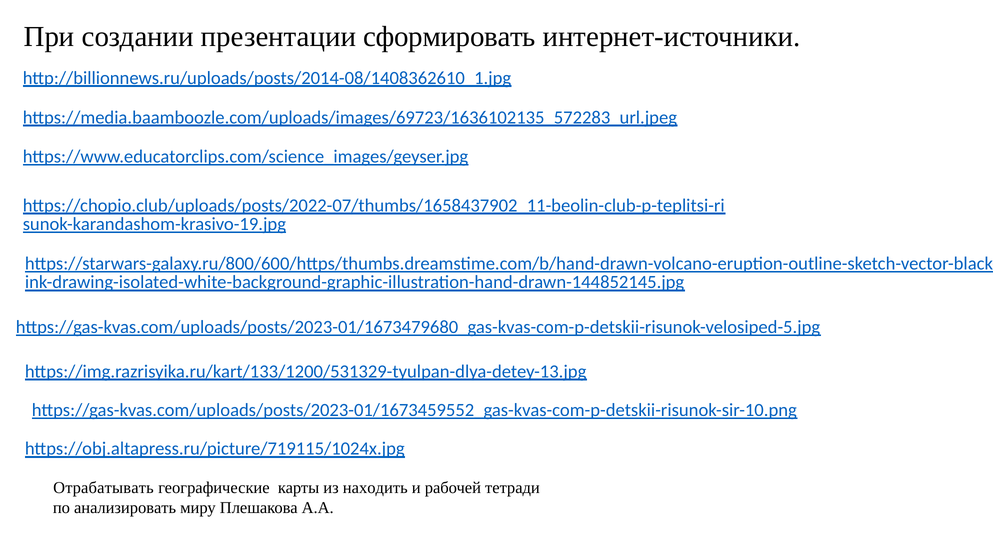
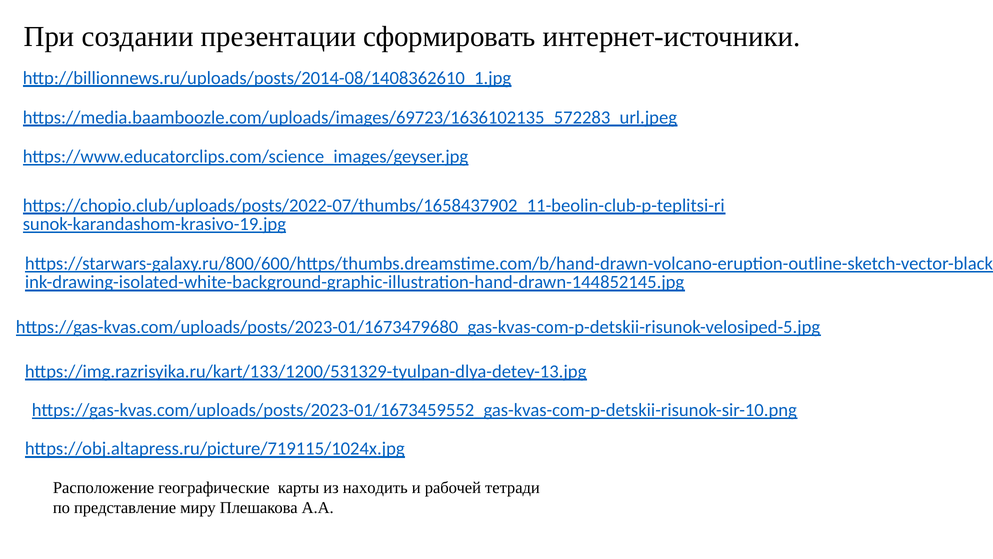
Отрабатывать: Отрабатывать -> Расположение (104, 487)
анализировать: анализировать -> представление (125, 507)
